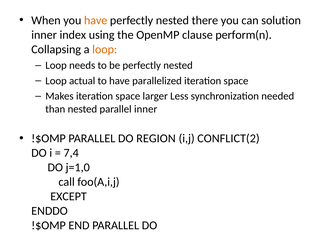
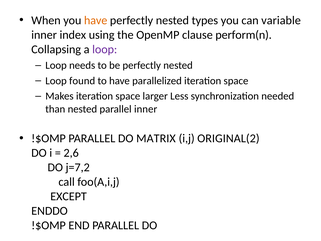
there: there -> types (205, 20)
solution: solution -> variable (281, 20)
loop colour: orange -> purple (105, 49)
actual: actual -> found (82, 81)
REGION: REGION -> MATRIX (156, 138)
CONFLICT(2: CONFLICT(2 -> ORIGINAL(2 (228, 138)
7,4: 7,4 -> 2,6 (71, 153)
j=1,0: j=1,0 -> j=7,2 (78, 167)
